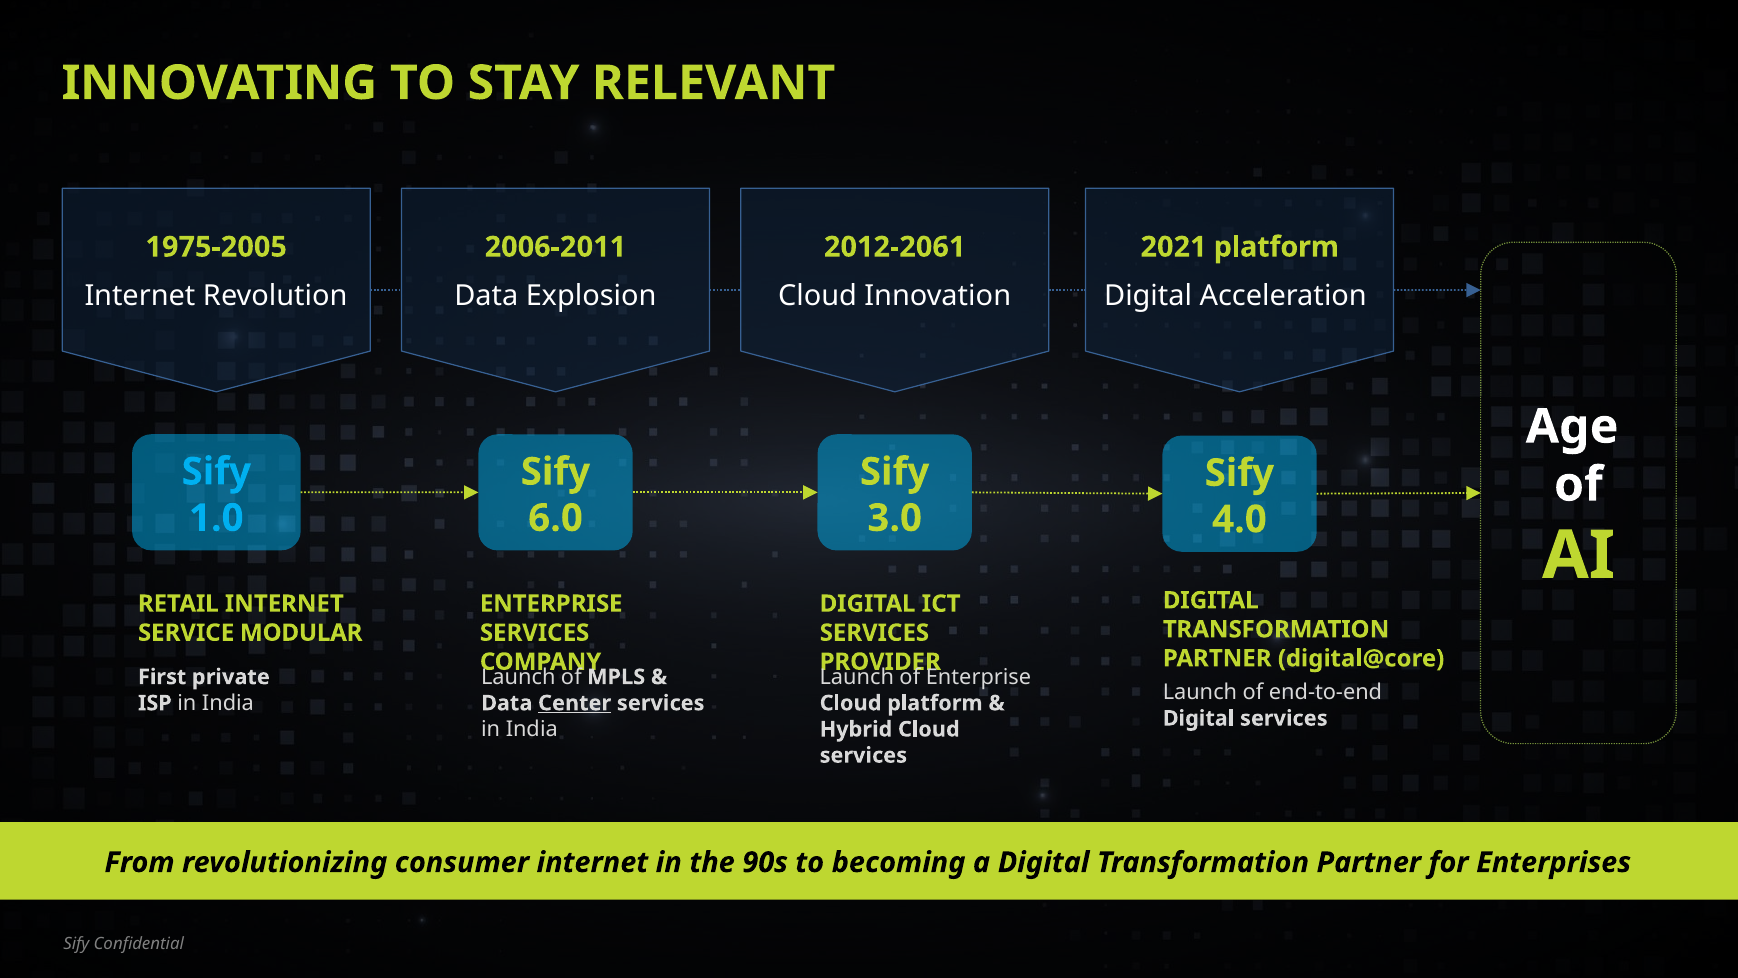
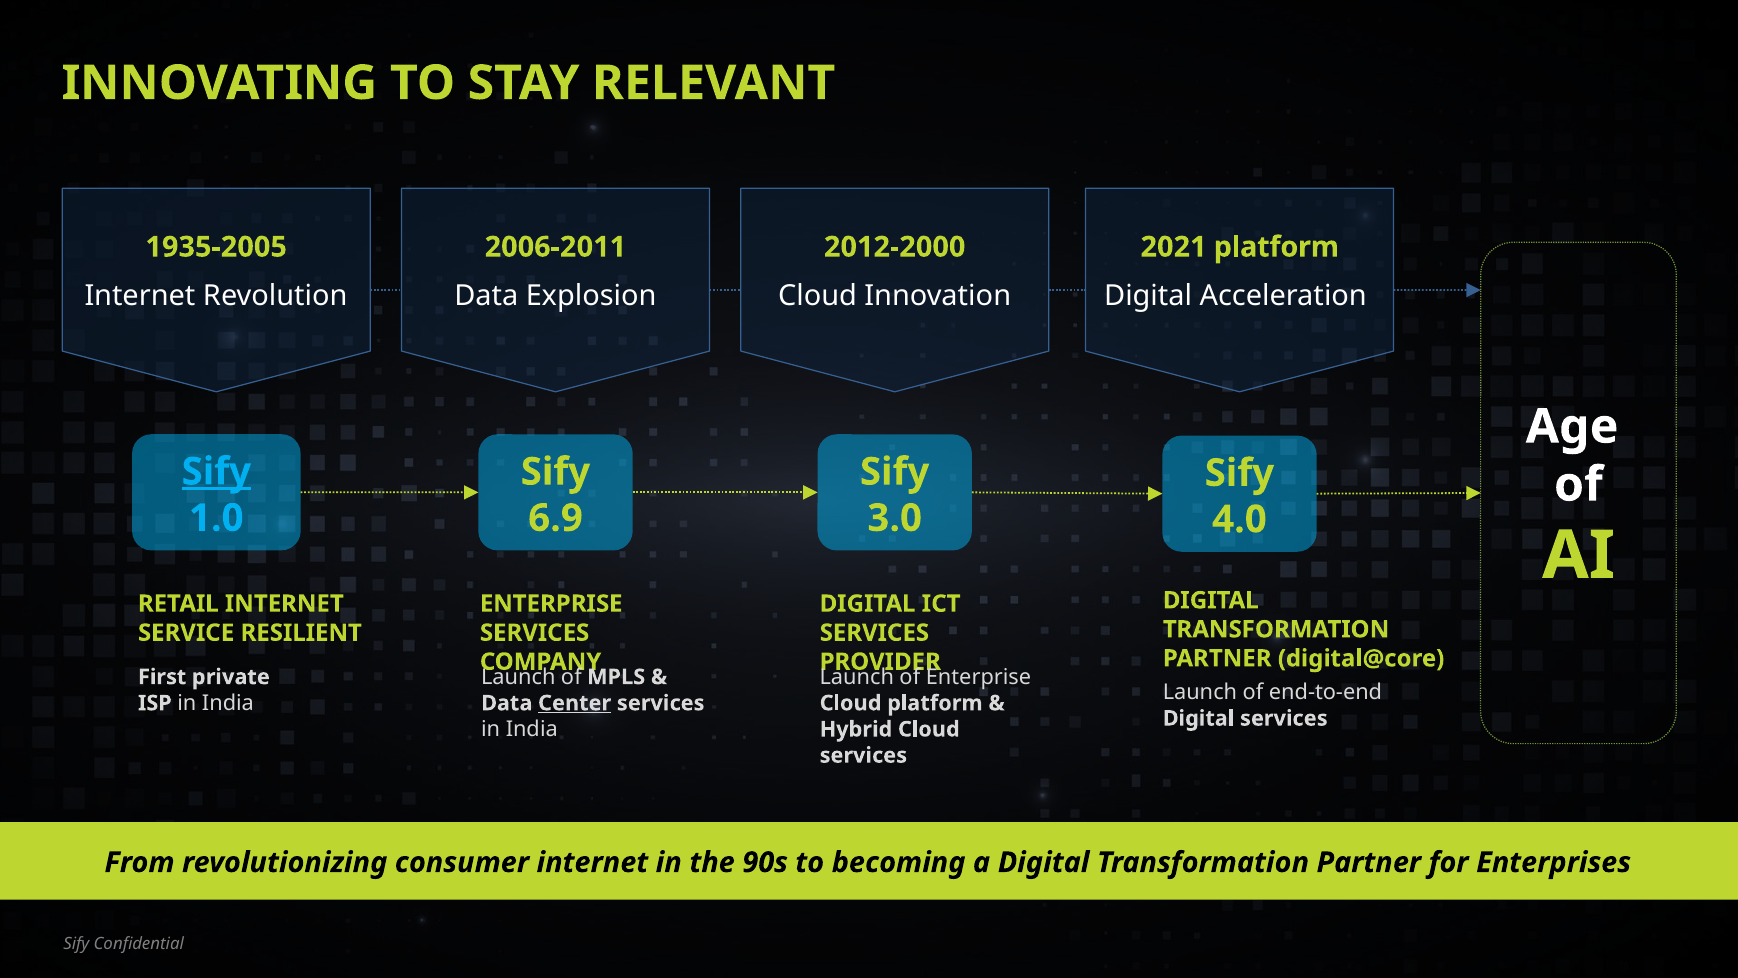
1975-2005: 1975-2005 -> 1935-2005 (216, 247)
2012-2061: 2012-2061 -> 2012-2000 (895, 247)
Sify underline: none -> present (216, 472)
6.0: 6.0 -> 6.9 (556, 518)
MODULAR: MODULAR -> RESILIENT (301, 633)
